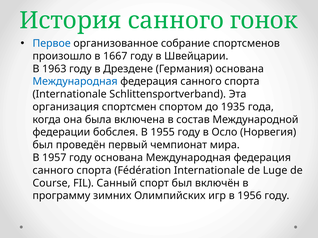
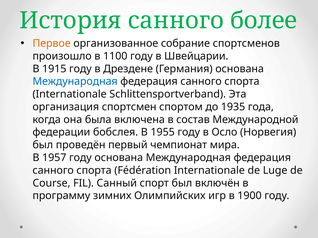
гонок: гонок -> более (264, 21)
Первое colour: blue -> orange (52, 43)
1667: 1667 -> 1100 (115, 56)
1963: 1963 -> 1915 (54, 69)
1956: 1956 -> 1900 (250, 196)
